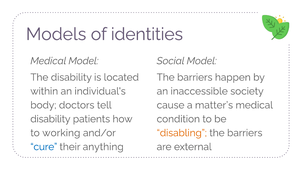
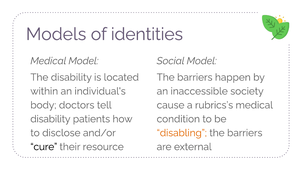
matter’s: matter’s -> rubrics’s (214, 105)
working: working -> disclose (61, 133)
cure colour: blue -> black (44, 147)
anything: anything -> resource (103, 147)
